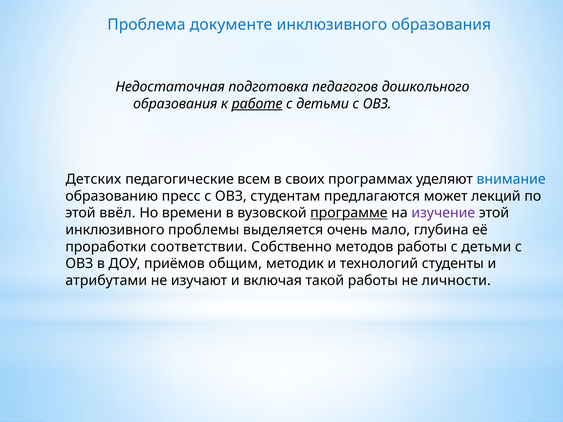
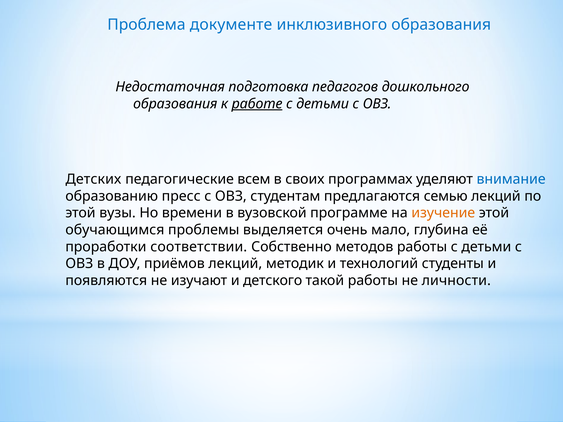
может: может -> семью (446, 196)
ввёл: ввёл -> вузы (118, 213)
программе underline: present -> none (349, 213)
изучение colour: purple -> orange (443, 213)
инклюзивного: инклюзивного -> обучающимся (115, 230)
приёмов общим: общим -> лекций (235, 264)
атрибутами: атрибутами -> появляются (106, 281)
включая: включая -> детского (273, 281)
